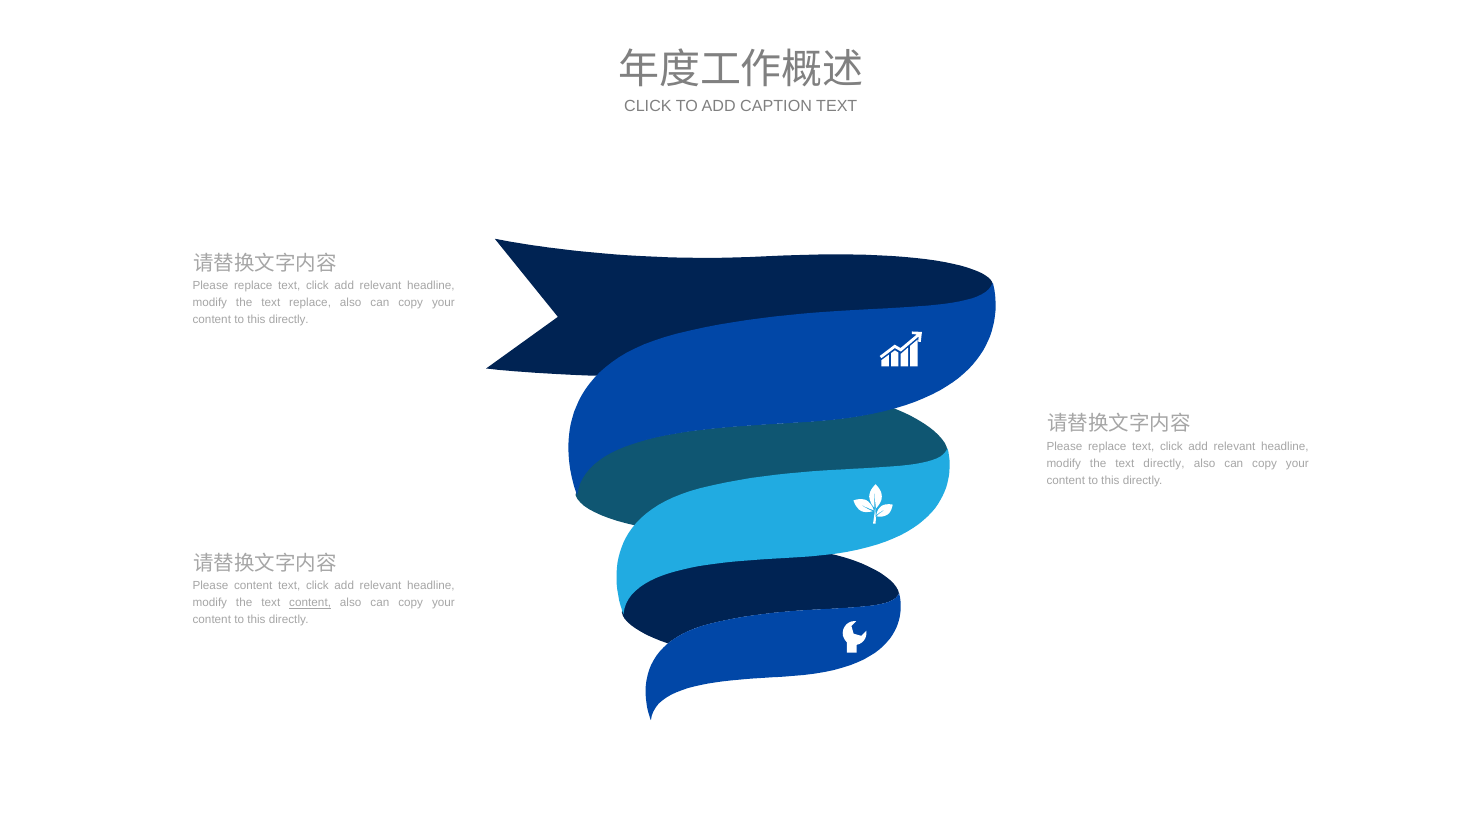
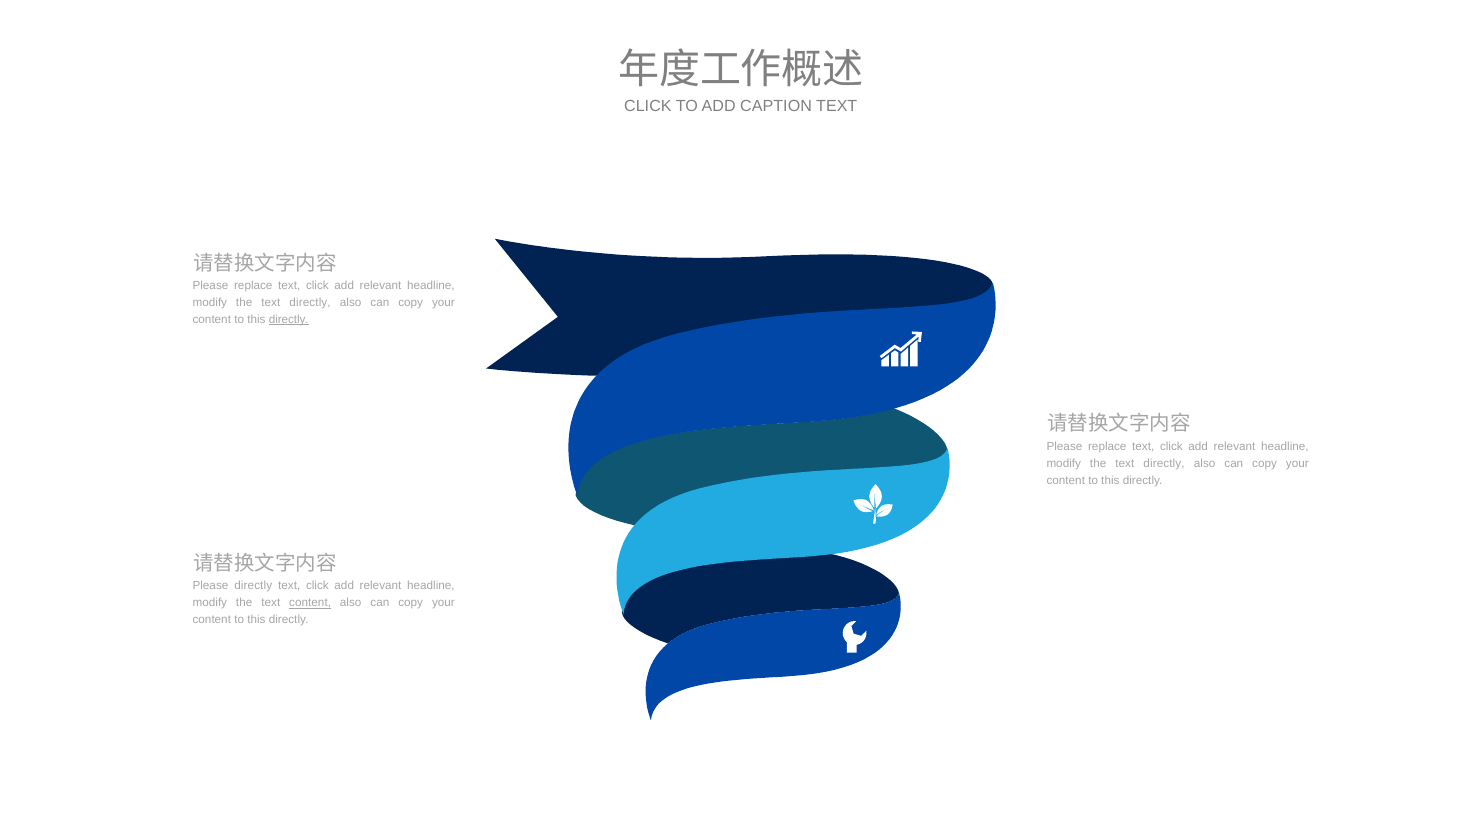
replace: replace -> directly (310, 303)
directly underline: none -> present (289, 319)
Please content: content -> directly (253, 586)
